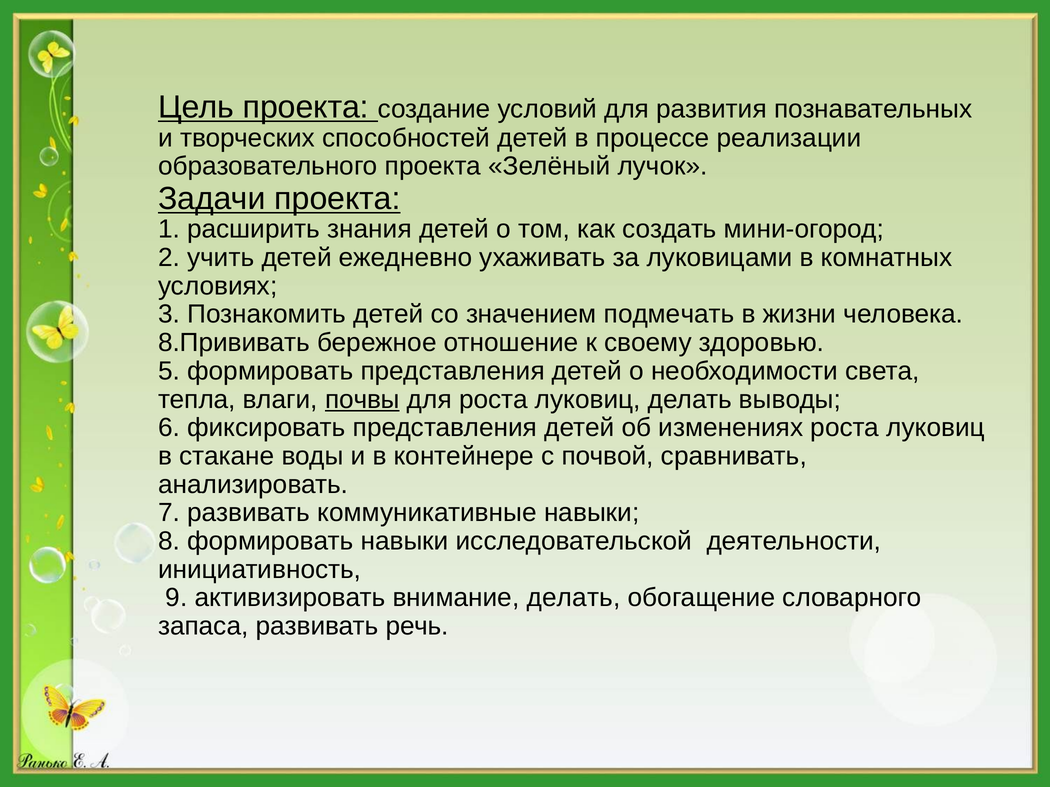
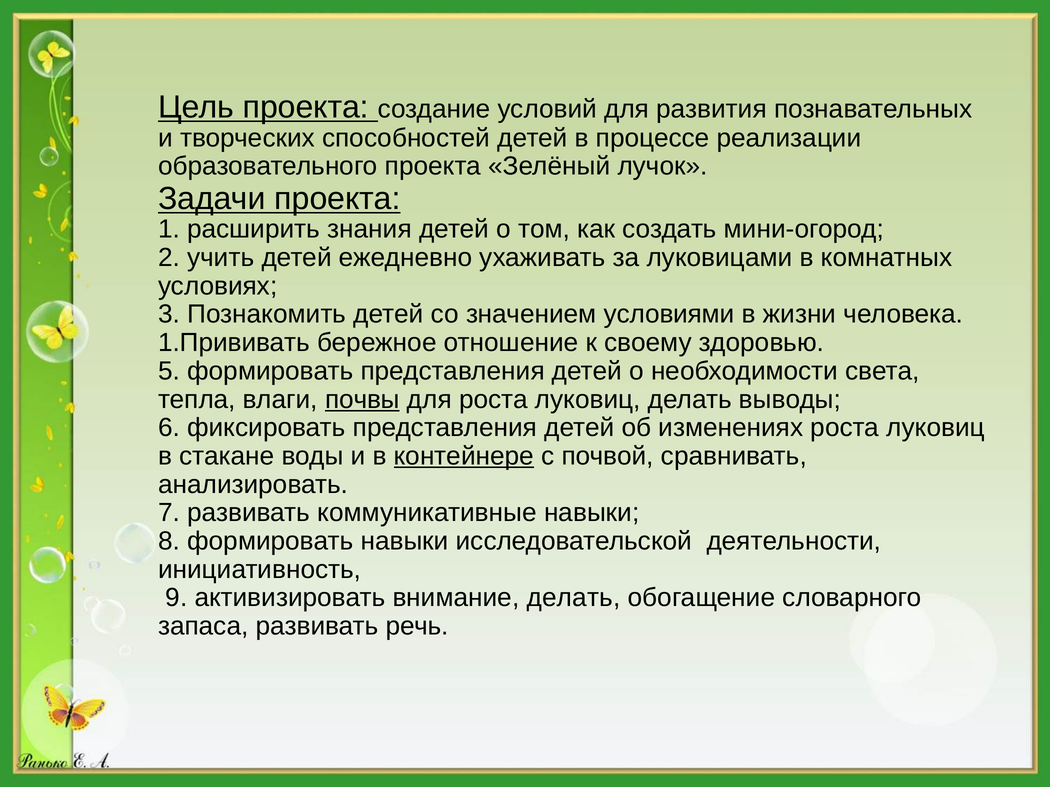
подмечать: подмечать -> условиями (669, 315)
8.Прививать: 8.Прививать -> 1.Прививать (234, 343)
контейнере underline: none -> present (464, 456)
